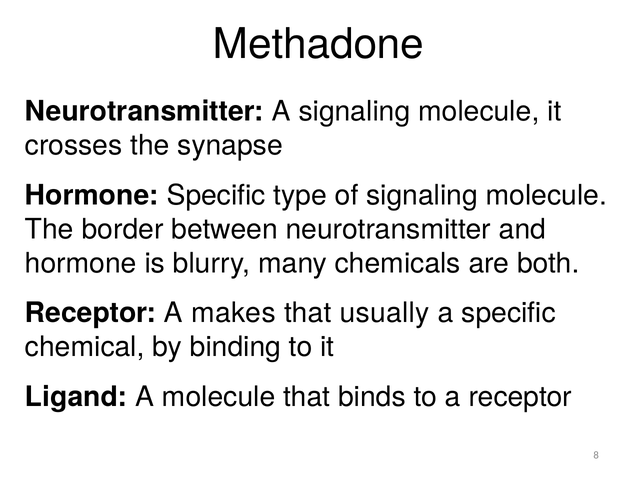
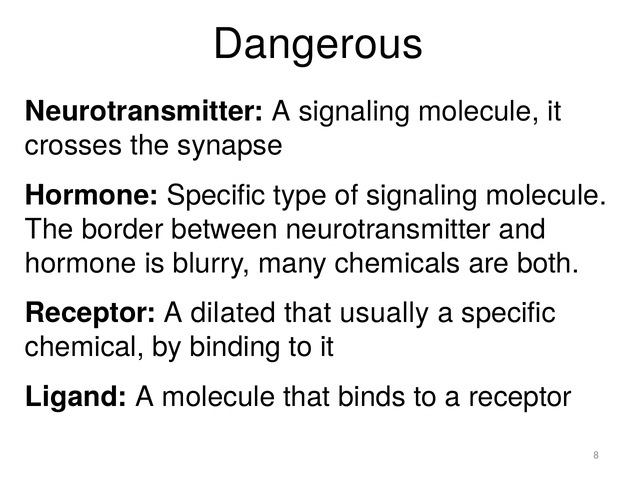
Methadone: Methadone -> Dangerous (318, 44)
makes: makes -> dilated (233, 314)
